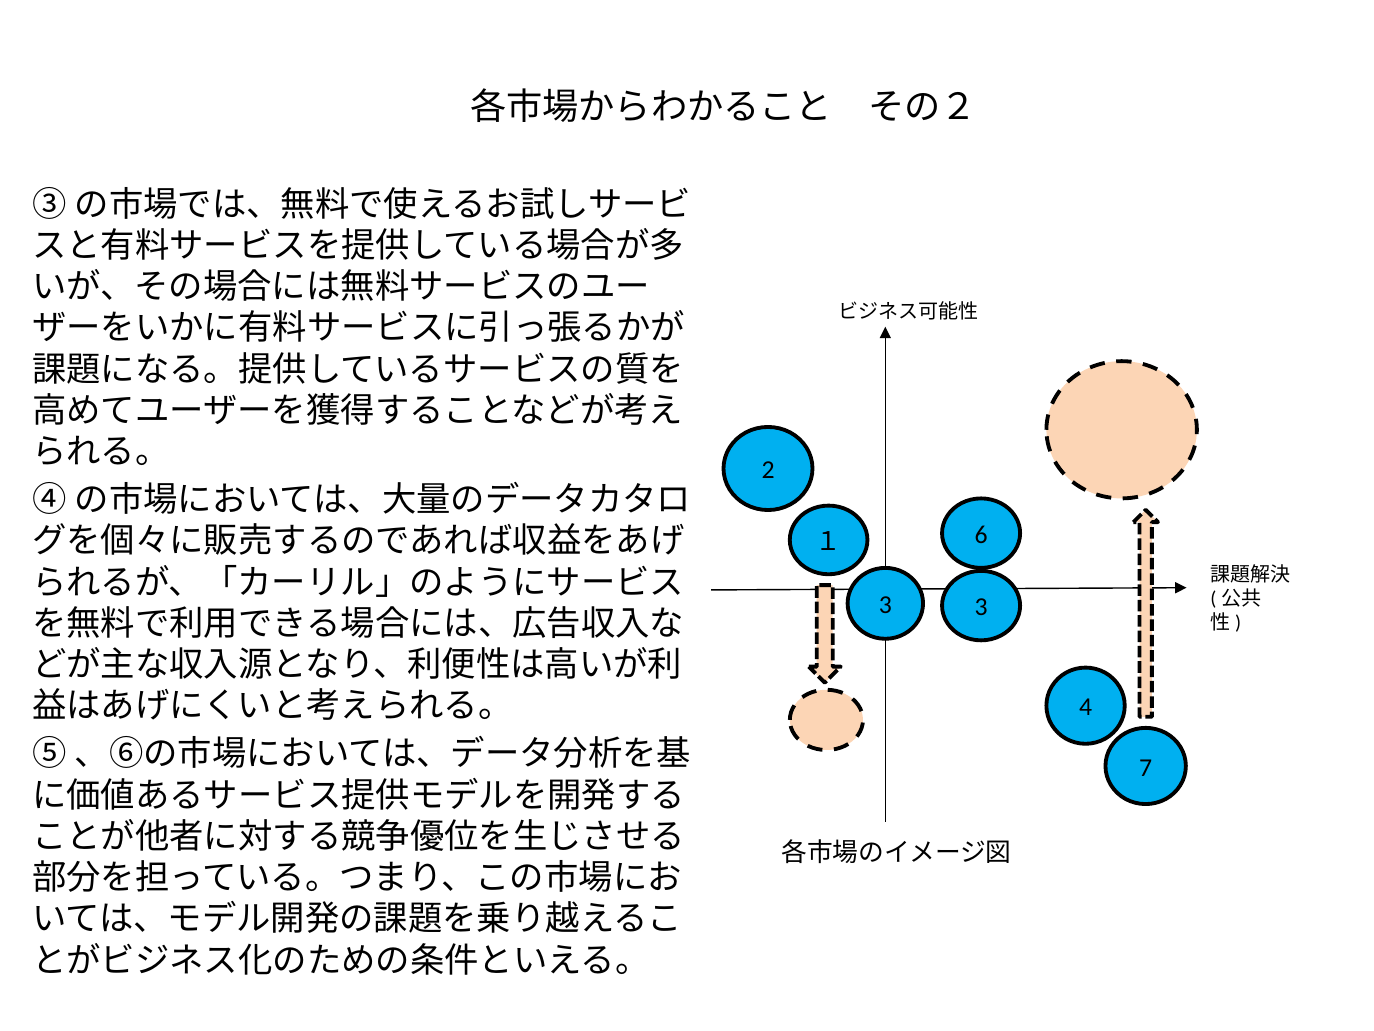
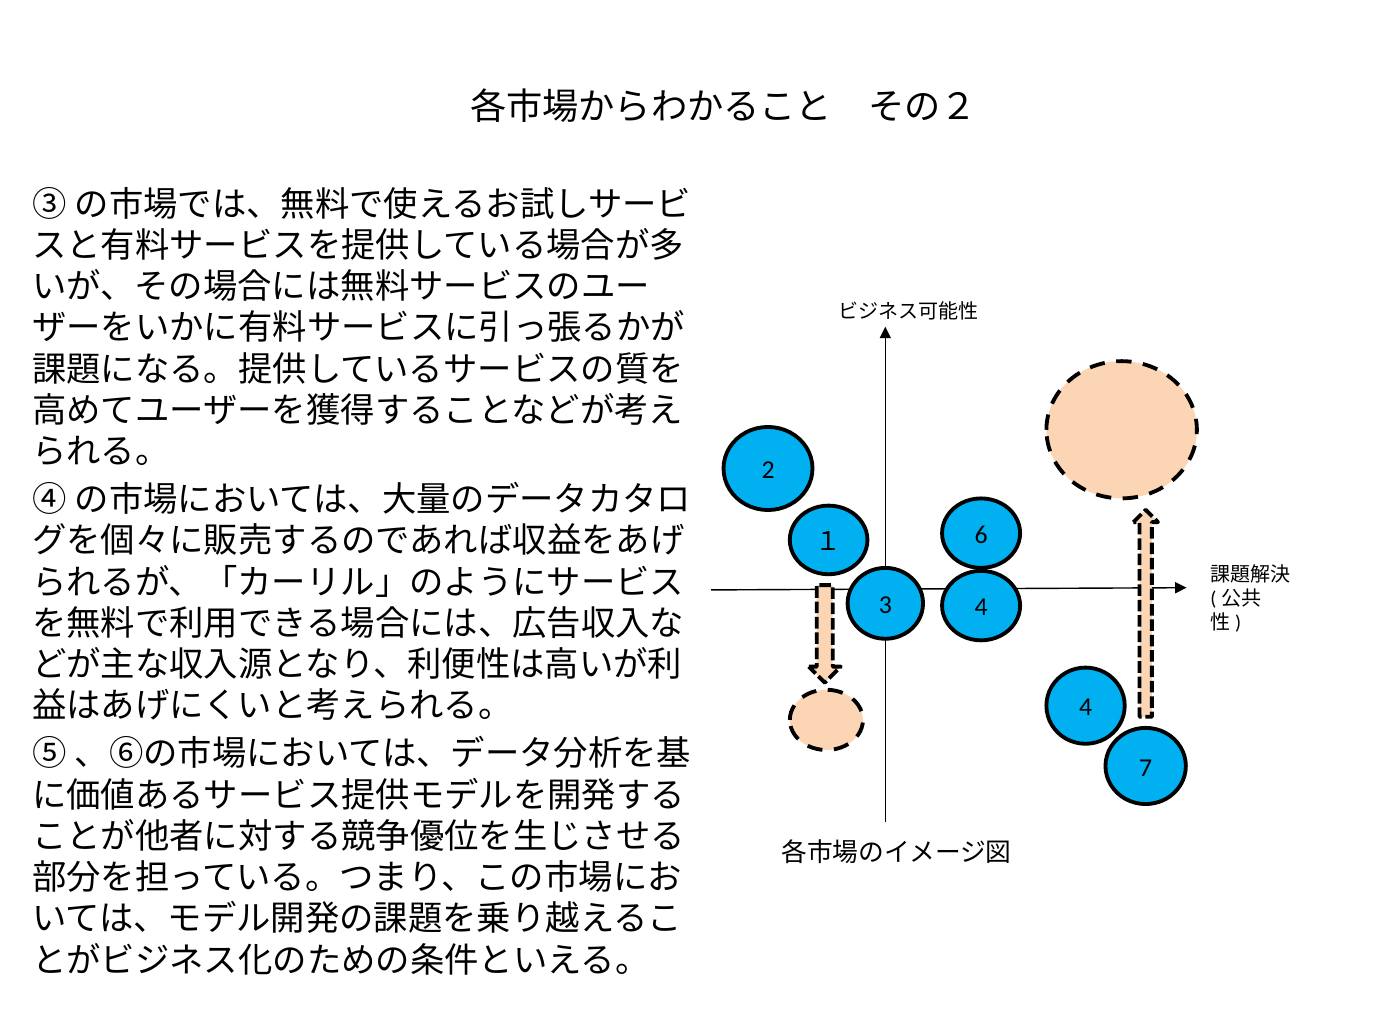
3 3: 3 -> 4 (981, 607)
